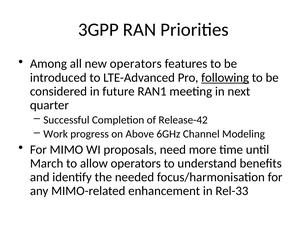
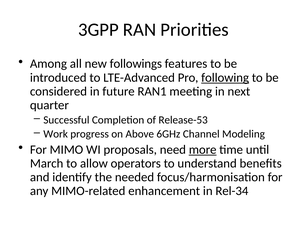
new operators: operators -> followings (136, 64)
Release-42: Release-42 -> Release-53 (183, 120)
more underline: none -> present (203, 150)
Rel-33: Rel-33 -> Rel-34 (232, 191)
